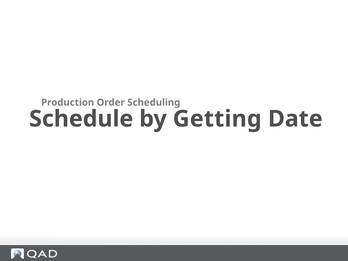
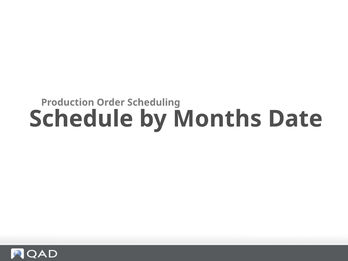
Getting: Getting -> Months (217, 119)
